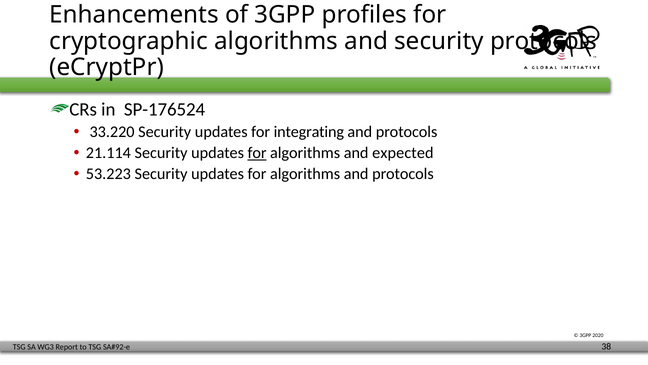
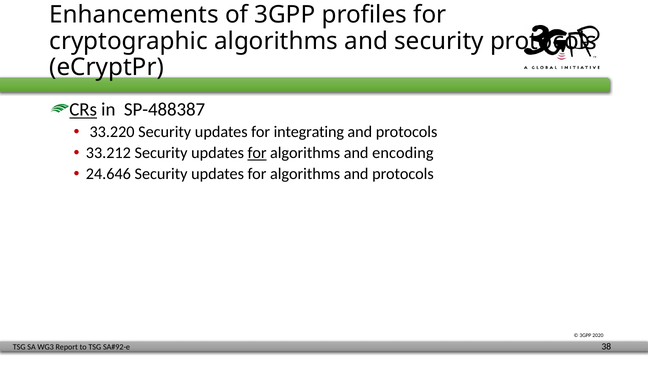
CRs underline: none -> present (83, 110)
SP-176524: SP-176524 -> SP-488387 (165, 110)
21.114: 21.114 -> 33.212 (108, 153)
expected: expected -> encoding (403, 153)
53.223: 53.223 -> 24.646 (108, 174)
